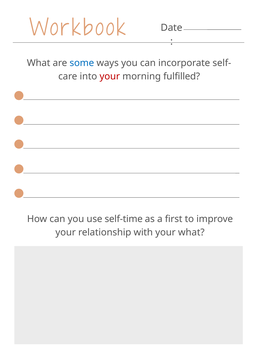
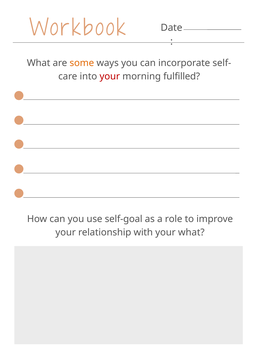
some colour: blue -> orange (82, 63)
self-time: self-time -> self-goal (124, 219)
first: first -> role (174, 219)
